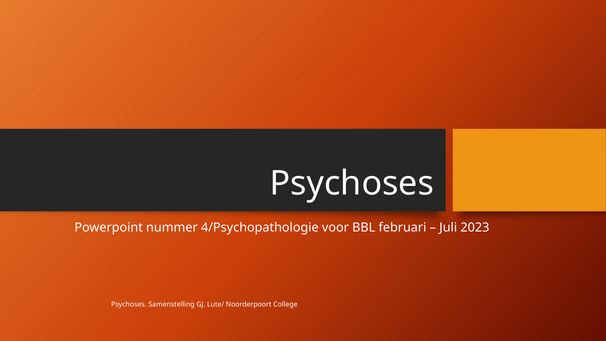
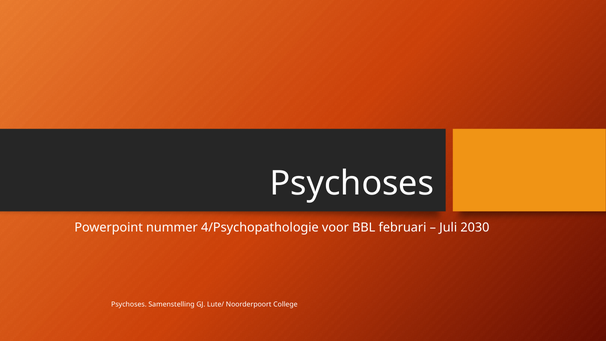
2023: 2023 -> 2030 (475, 227)
